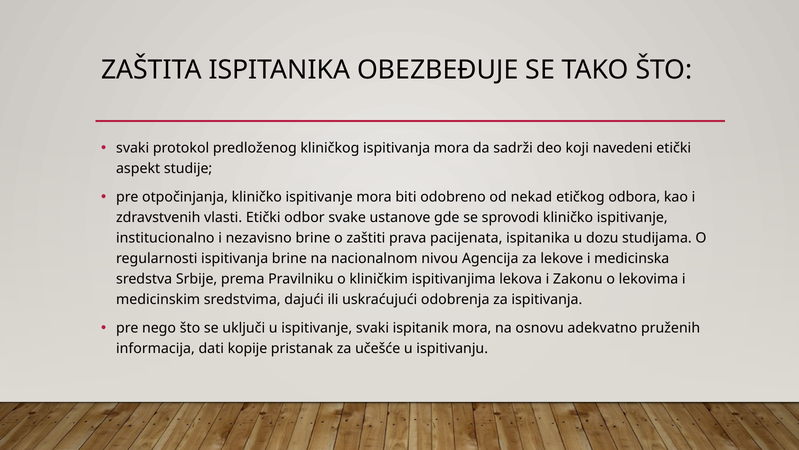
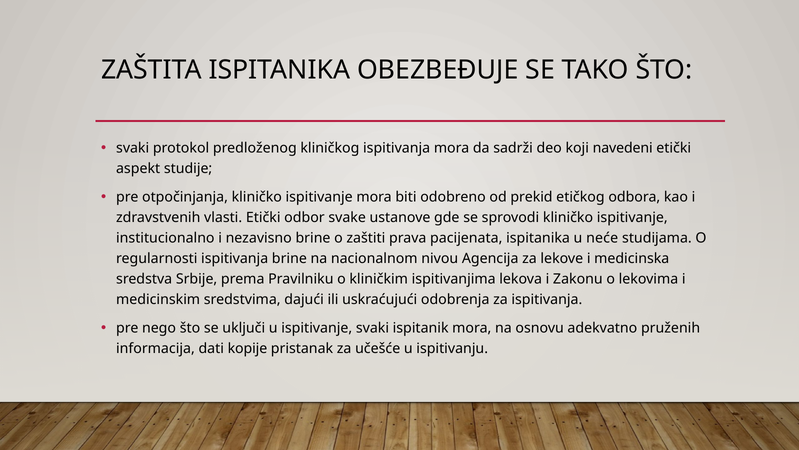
nekad: nekad -> prekid (531, 197)
dozu: dozu -> neće (602, 238)
